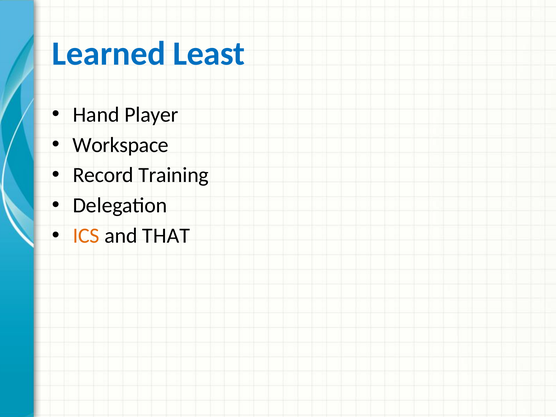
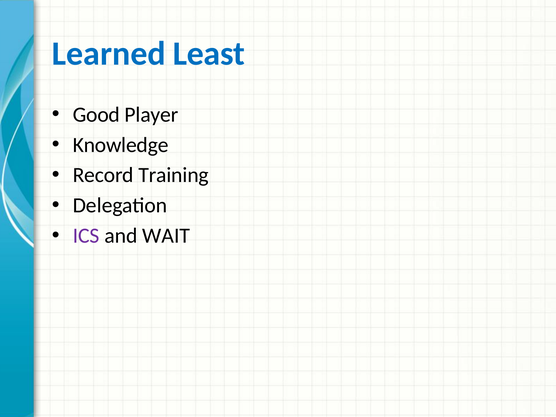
Hand: Hand -> Good (96, 115)
Workspace: Workspace -> Knowledge (121, 145)
ICS colour: orange -> purple (86, 236)
THAT: THAT -> WAIT (166, 236)
